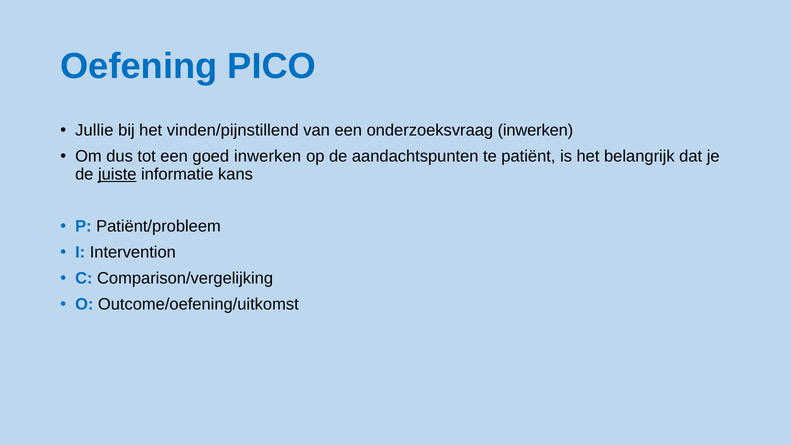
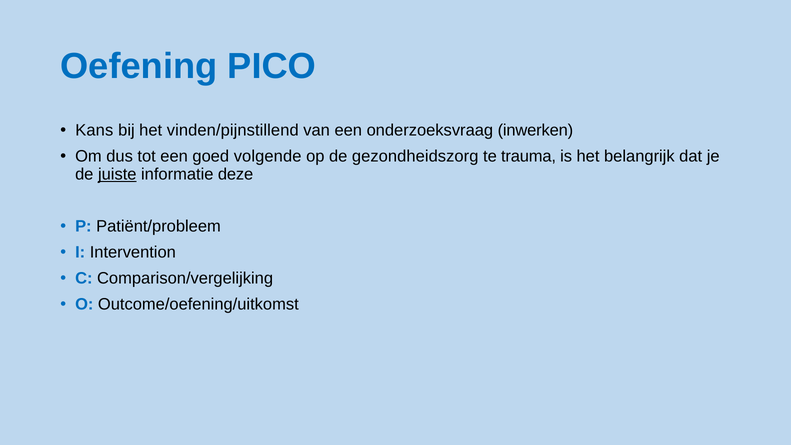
Jullie: Jullie -> Kans (94, 130)
goed inwerken: inwerken -> volgende (268, 156)
aandachtspunten: aandachtspunten -> gezondheidszorg (415, 156)
patiënt: patiënt -> trauma (529, 156)
kans: kans -> deze (236, 174)
